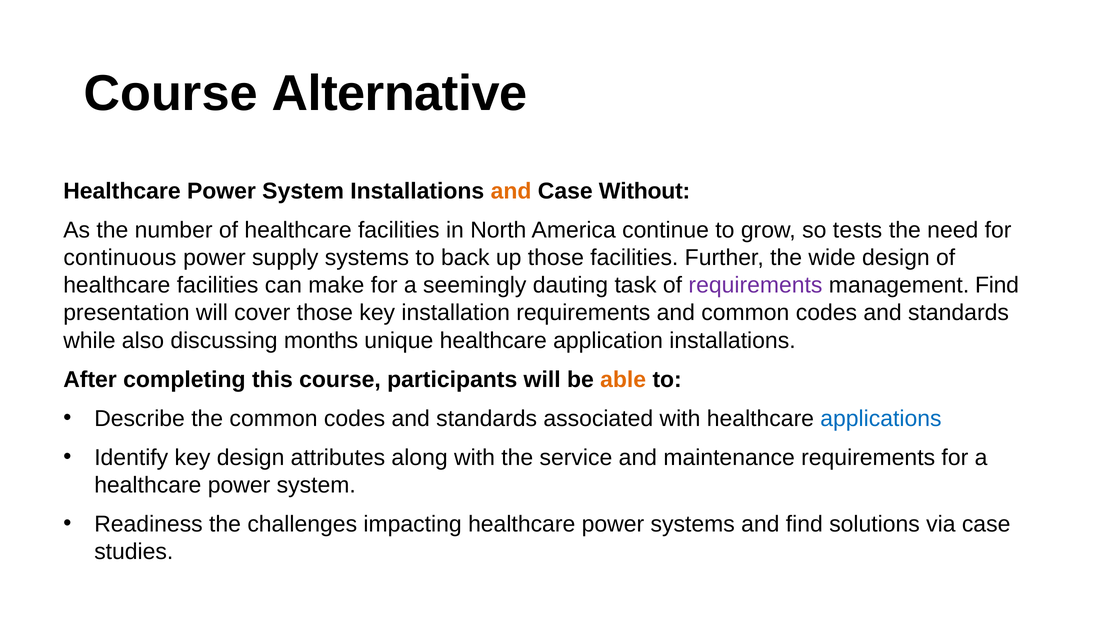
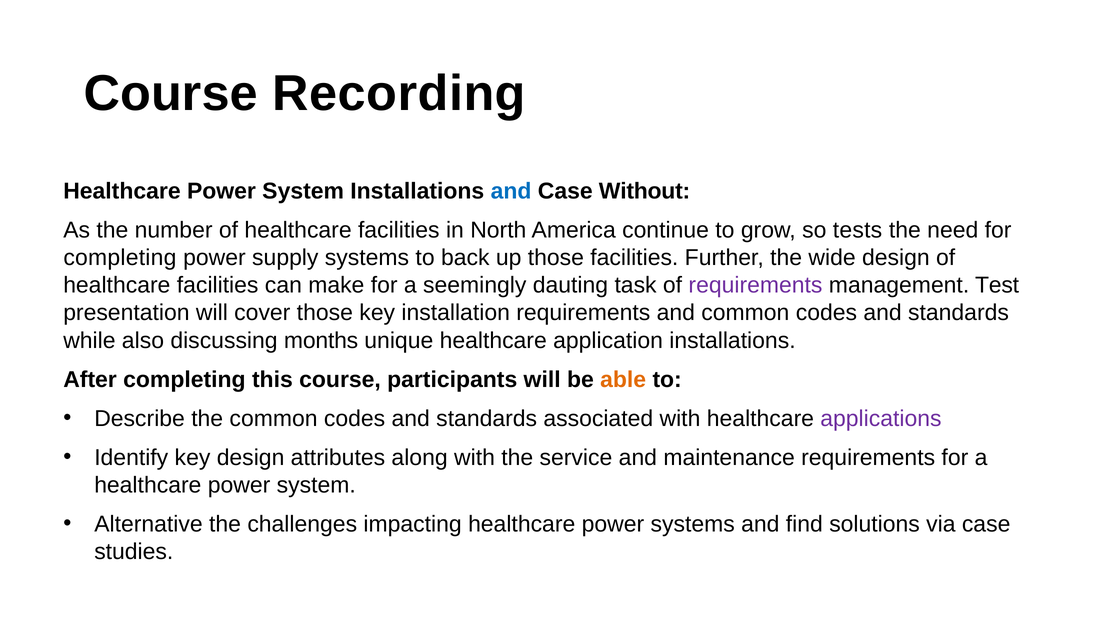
Alternative: Alternative -> Recording (399, 94)
and colour: orange -> blue (511, 191)
continuous: continuous -> completing (120, 258)
management Find: Find -> Test (997, 285)
applications colour: blue -> purple (881, 419)
Readiness: Readiness -> Alternative (148, 524)
